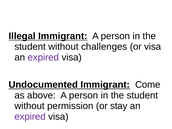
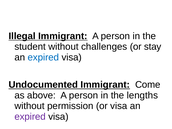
or visa: visa -> stay (153, 47)
expired colour: purple -> blue (43, 57)
student: student -> lengths (142, 95)
or stay: stay -> visa (119, 106)
